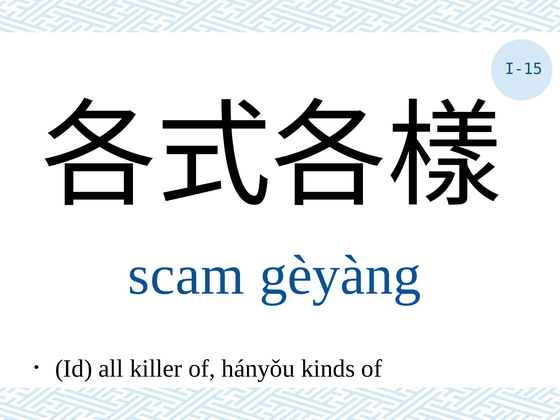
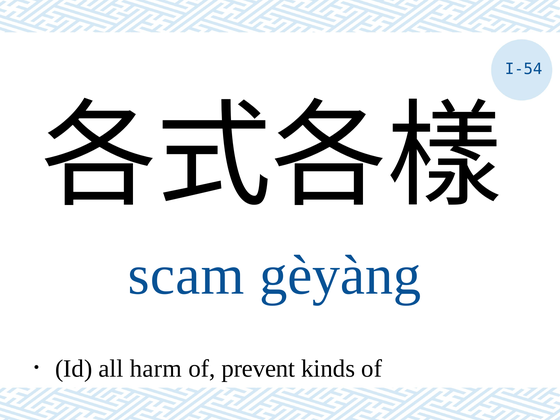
I-15: I-15 -> I-54 (524, 69)
killer: killer -> harm (156, 369)
hányǒu: hányǒu -> prevent (258, 369)
